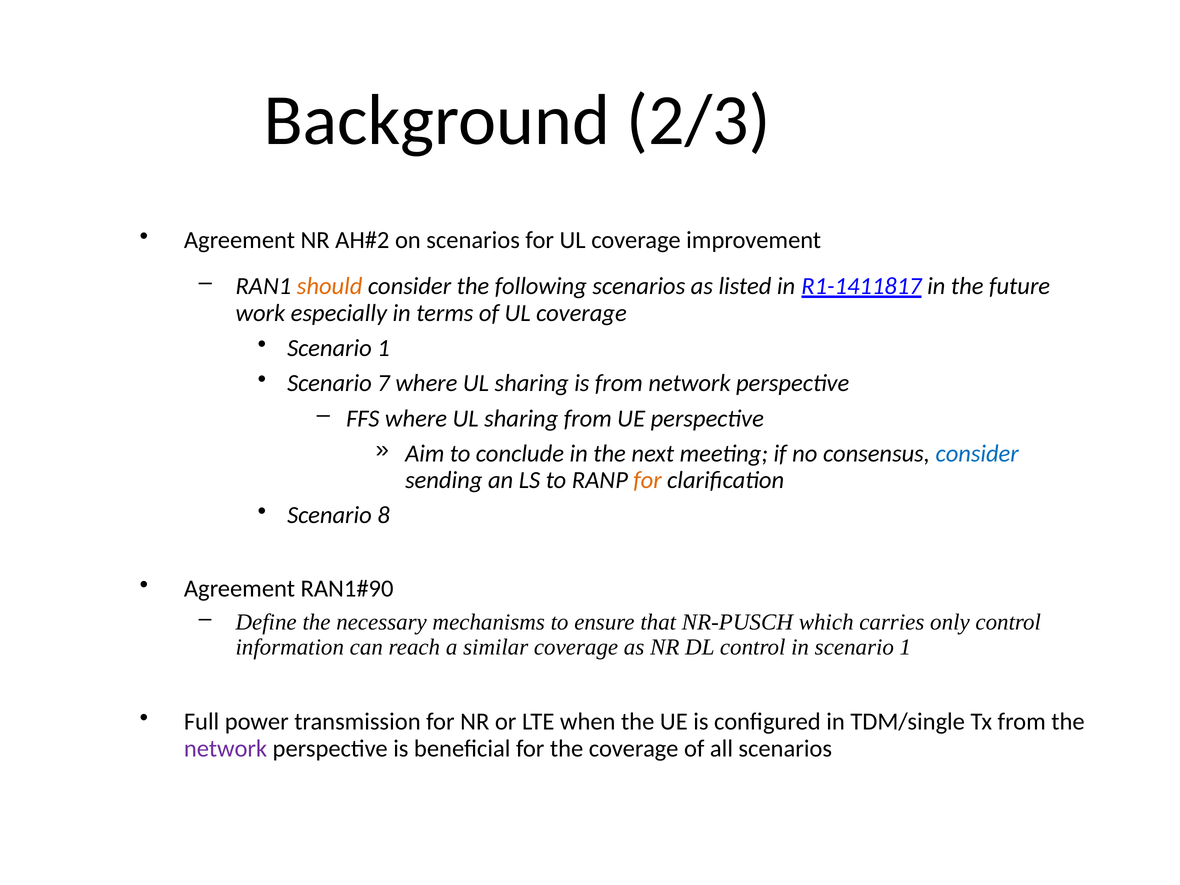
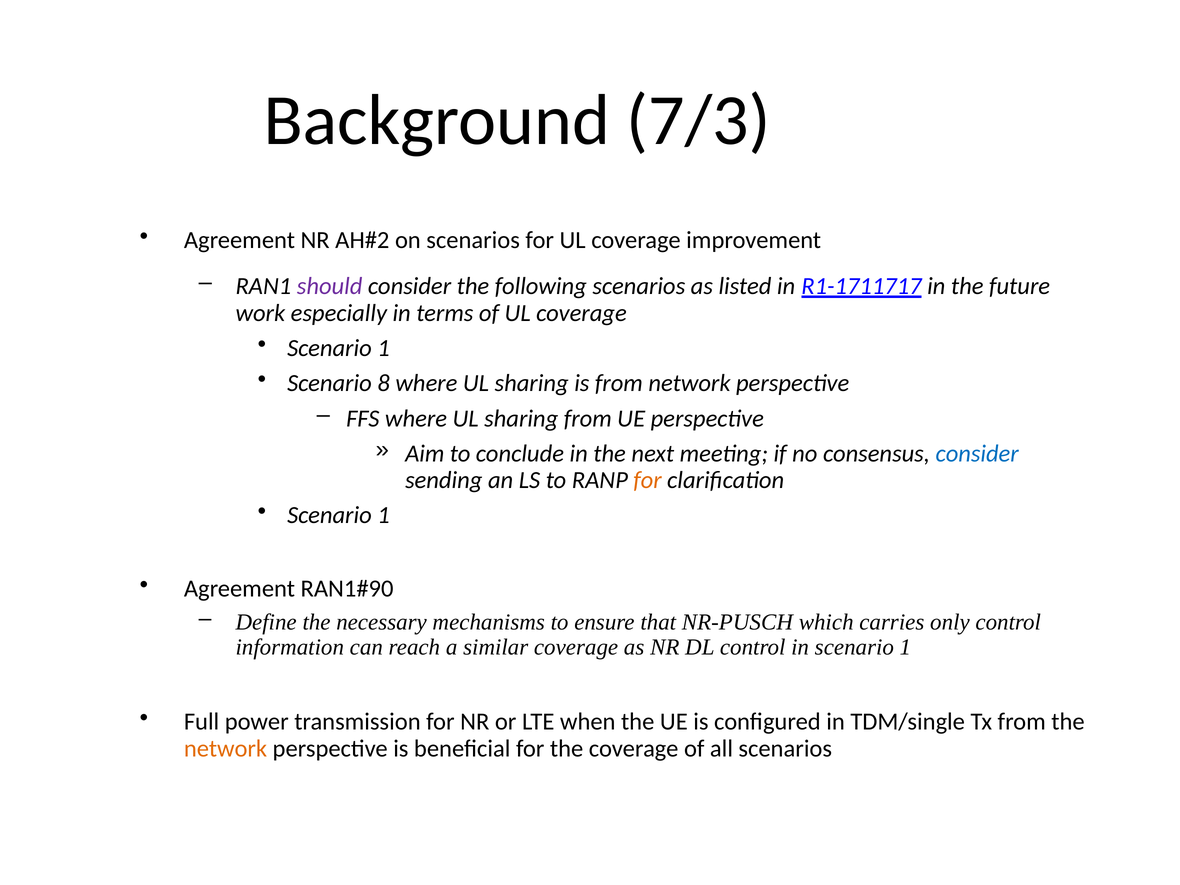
2/3: 2/3 -> 7/3 (699, 120)
should colour: orange -> purple (330, 286)
R1-1411817: R1-1411817 -> R1-1711717 (861, 286)
7: 7 -> 8 (384, 383)
8: 8 -> 1 (384, 515)
network colour: purple -> orange (225, 748)
